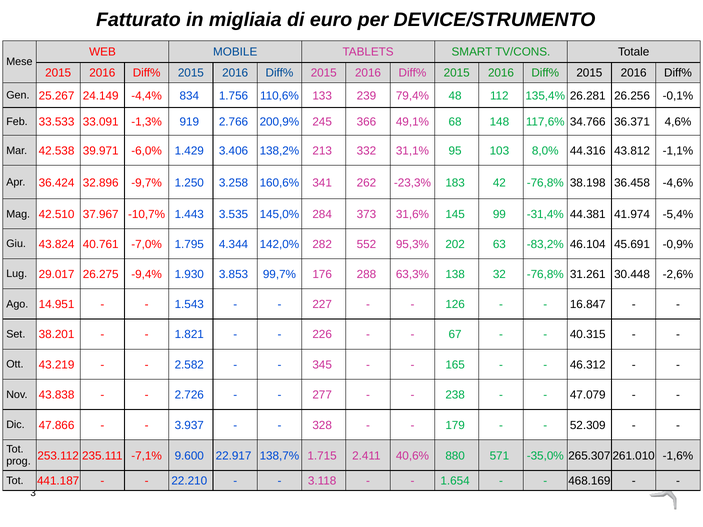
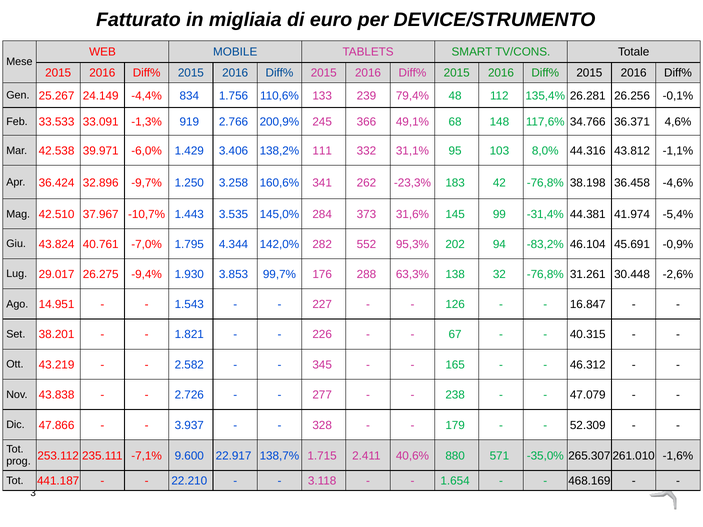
213: 213 -> 111 (322, 151)
63: 63 -> 94 (499, 244)
